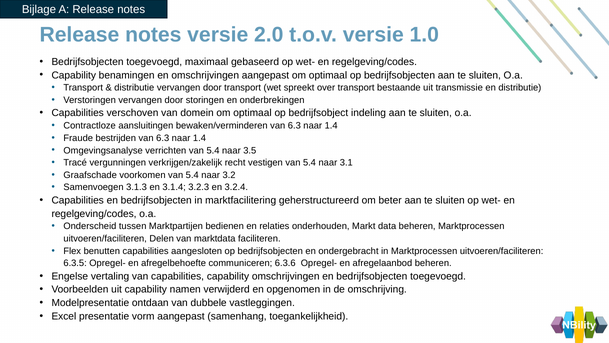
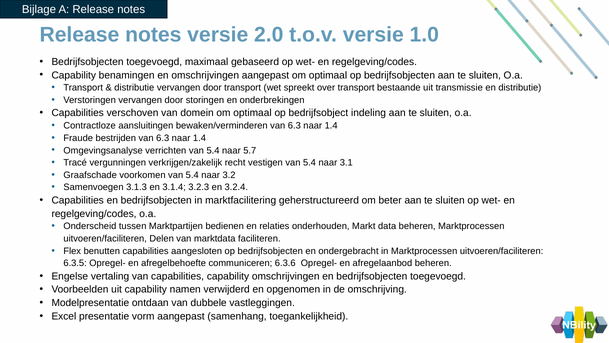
3.5: 3.5 -> 5.7 (250, 150)
